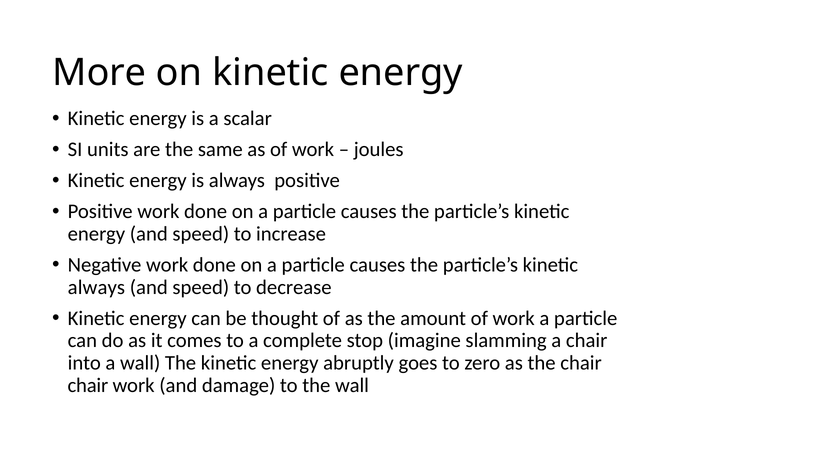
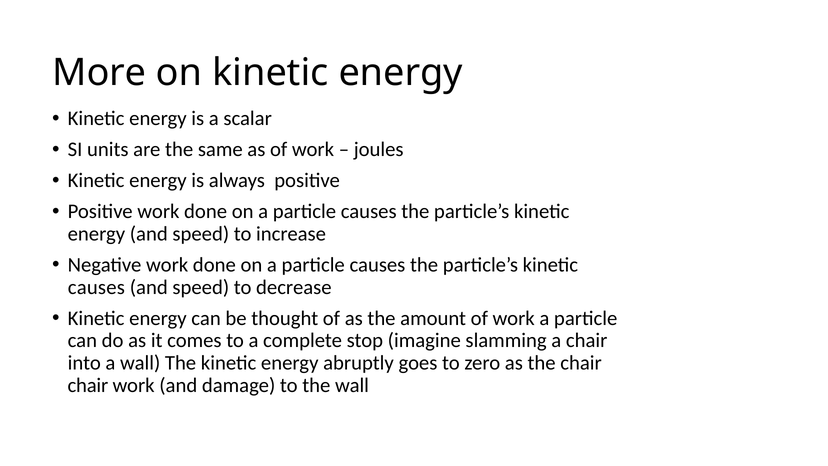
always: always -> causes (96, 287)
